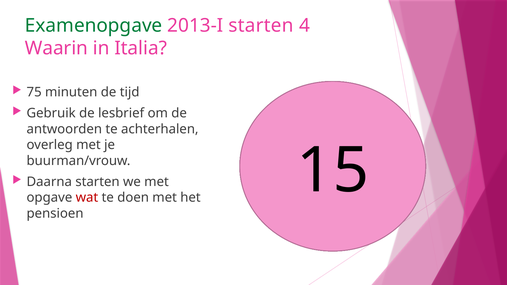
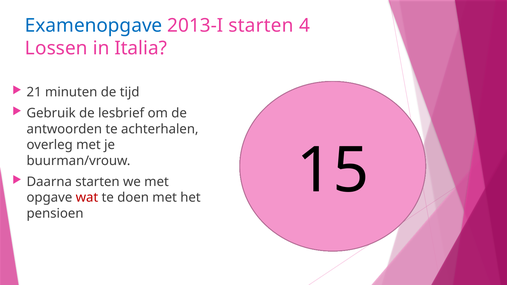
Examenopgave colour: green -> blue (94, 25)
Waarin: Waarin -> Lossen (56, 48)
75: 75 -> 21 (34, 92)
